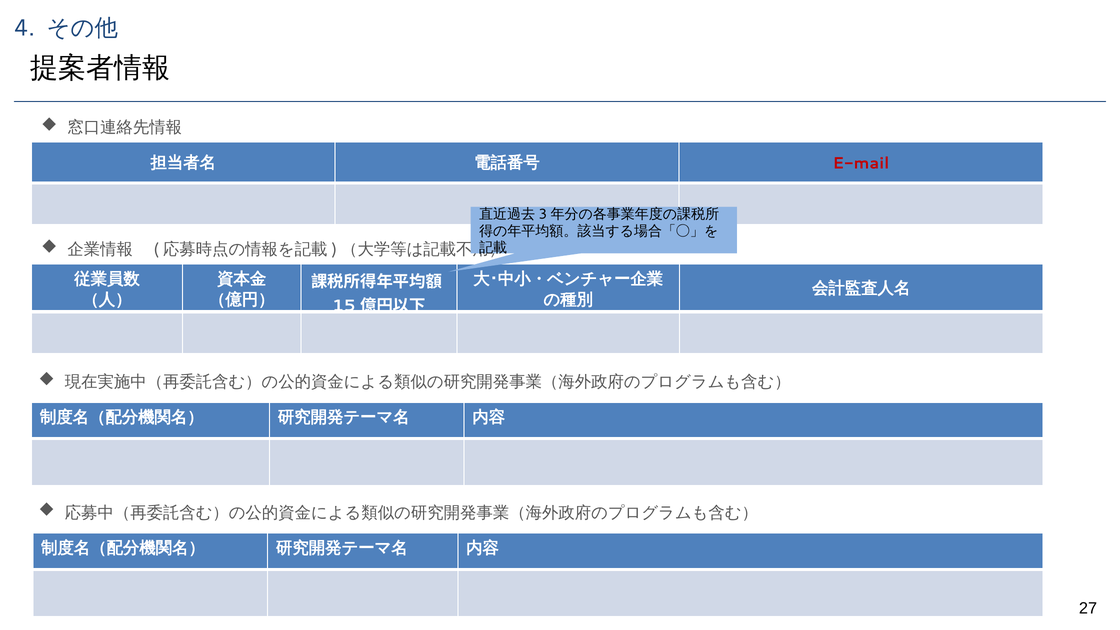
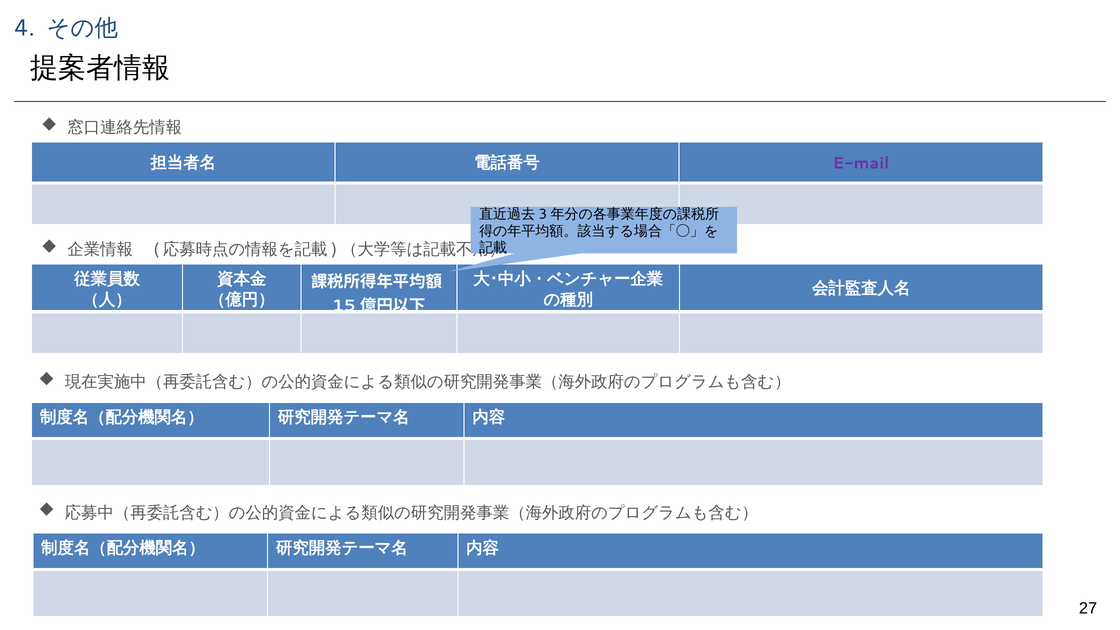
E-mail colour: red -> purple (861, 163)
